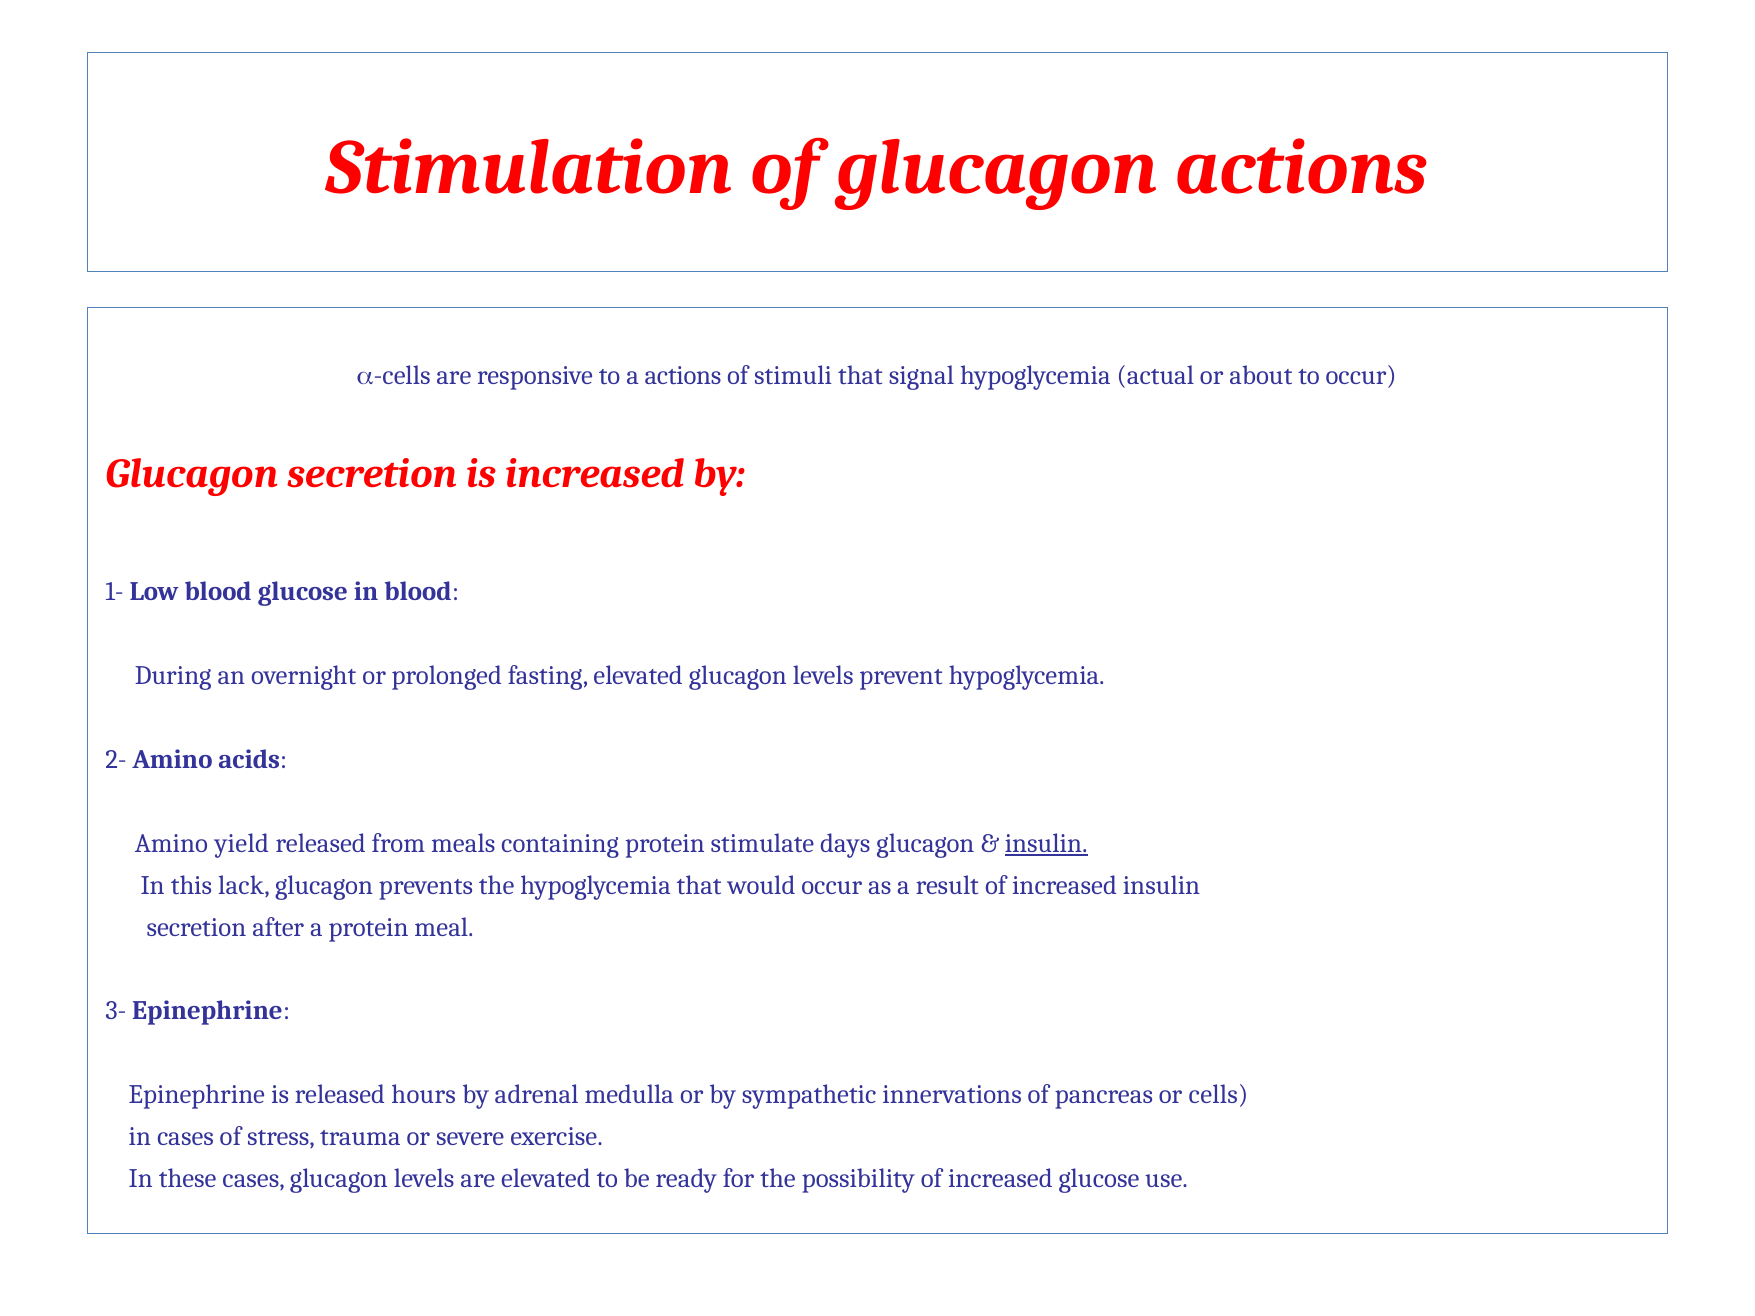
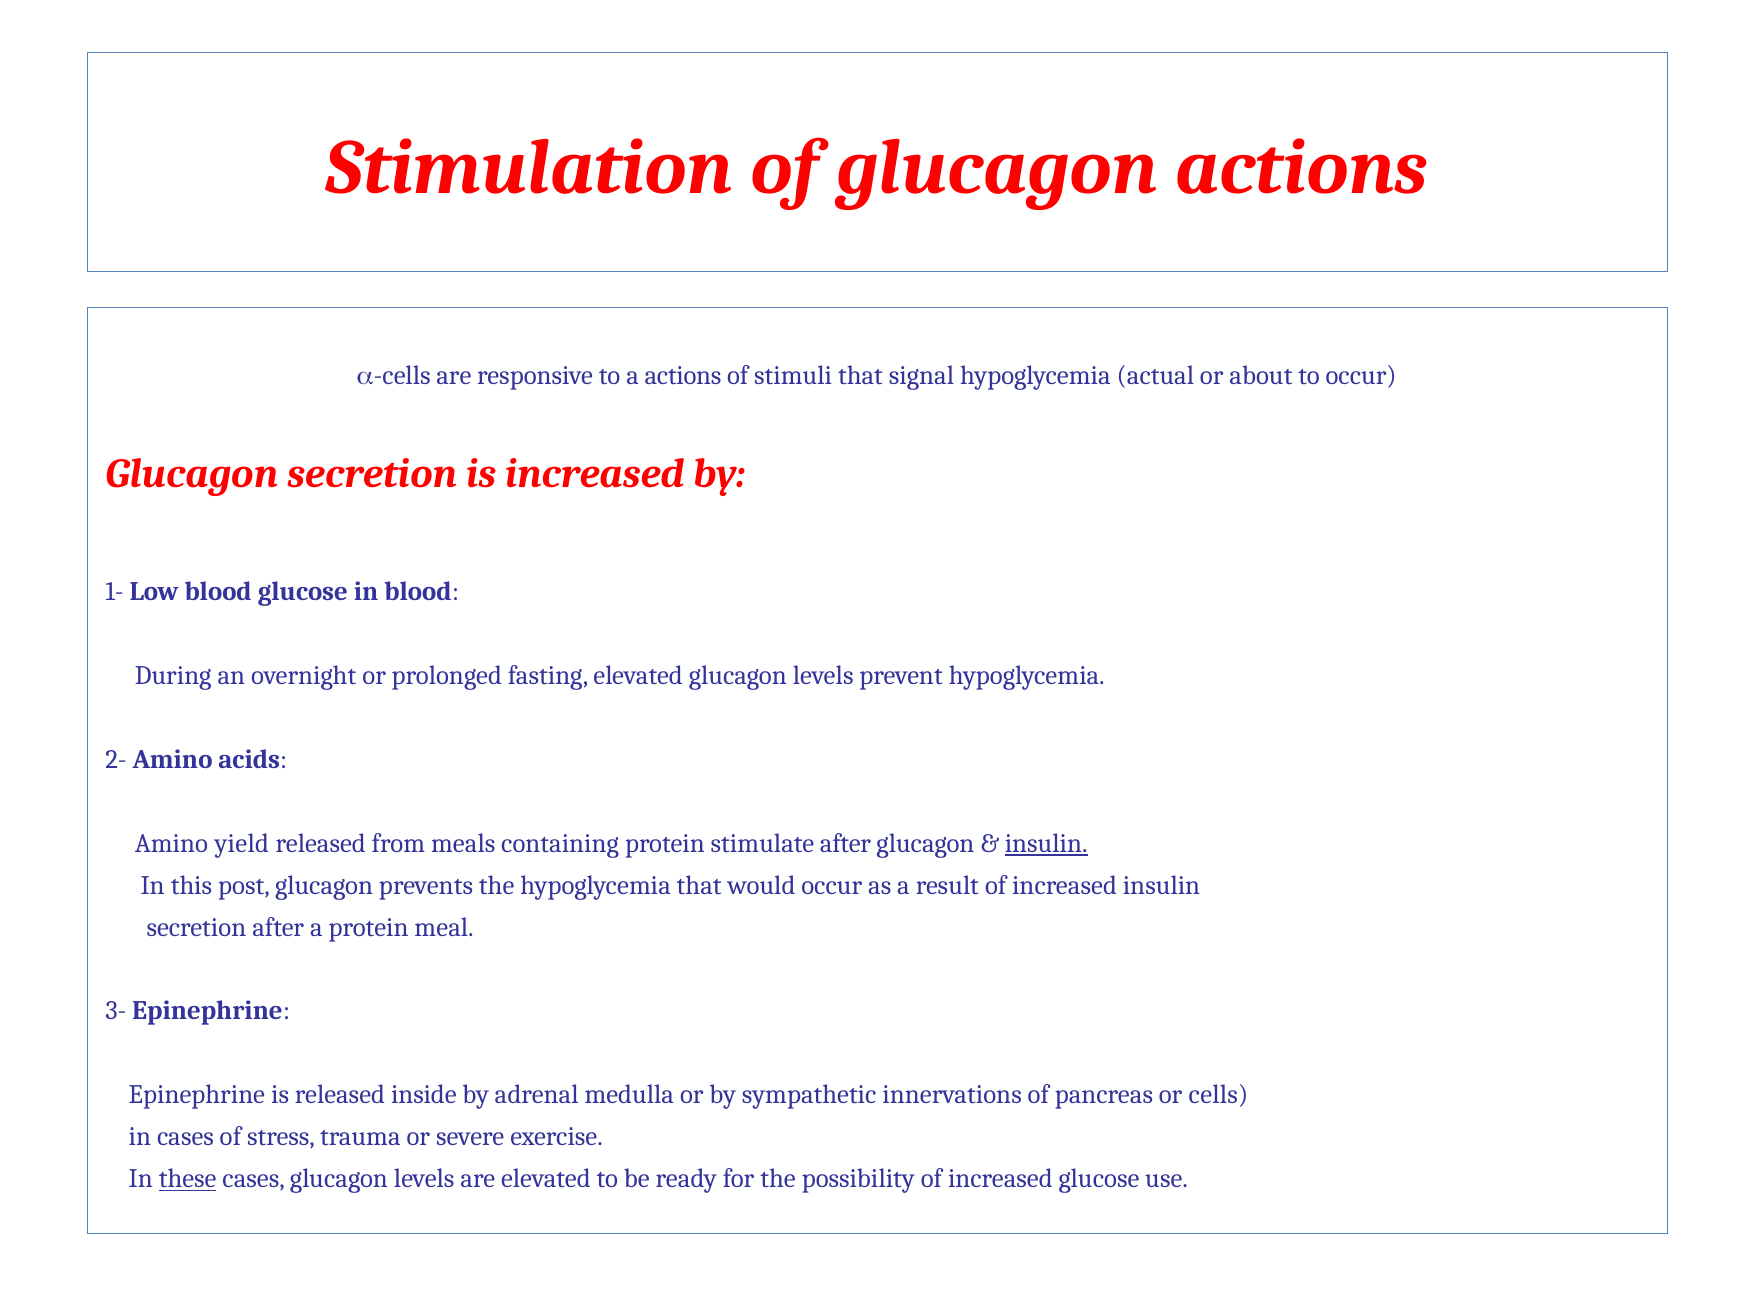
stimulate days: days -> after (845, 844)
lack: lack -> post (244, 885)
hours: hours -> inside (424, 1095)
these underline: none -> present (188, 1179)
